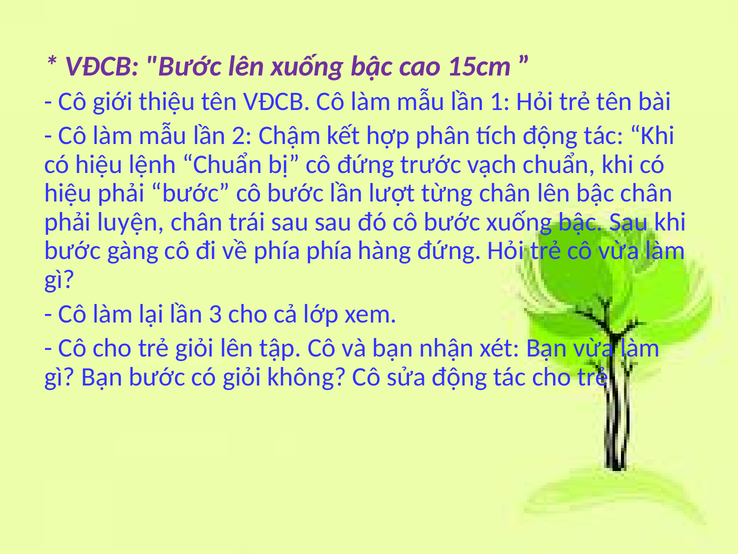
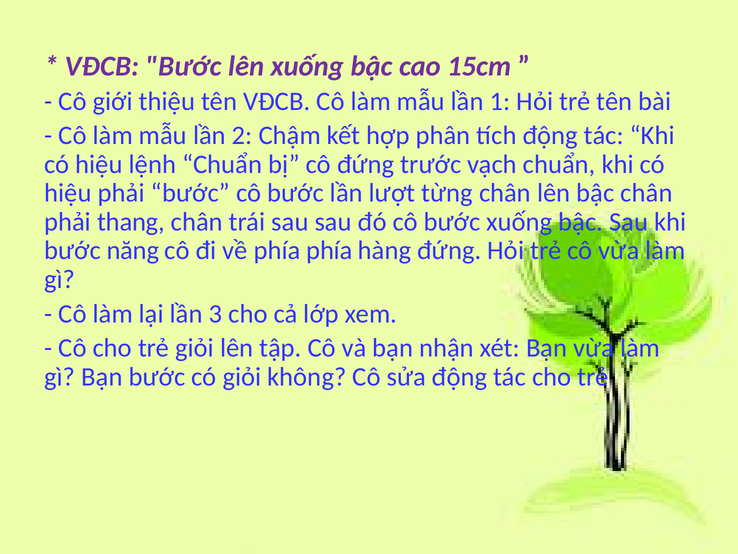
luyện: luyện -> thang (131, 222)
gàng: gàng -> năng (133, 250)
